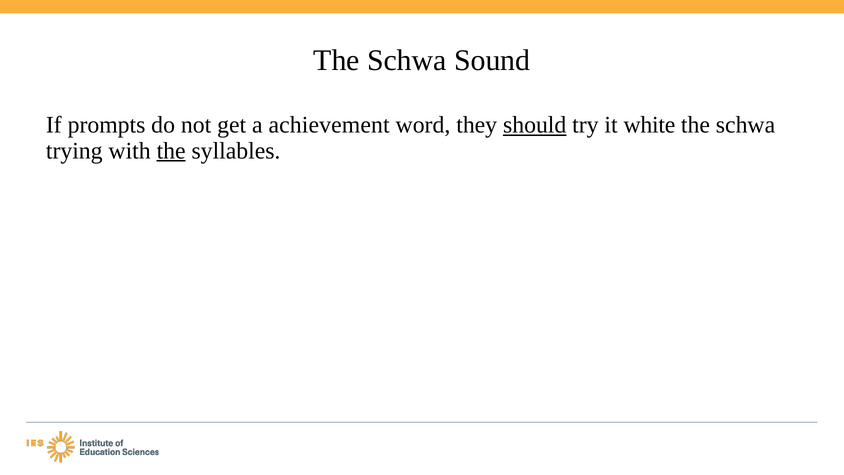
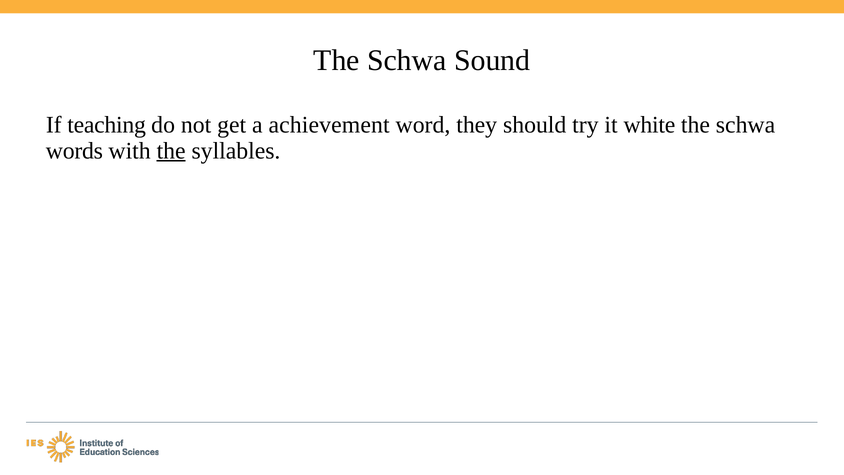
prompts: prompts -> teaching (107, 125)
should underline: present -> none (535, 125)
trying: trying -> words (74, 151)
